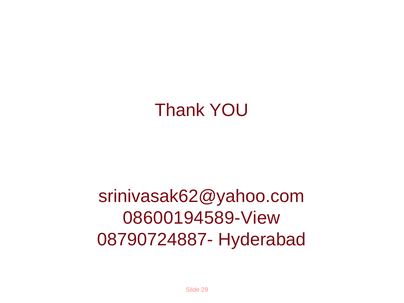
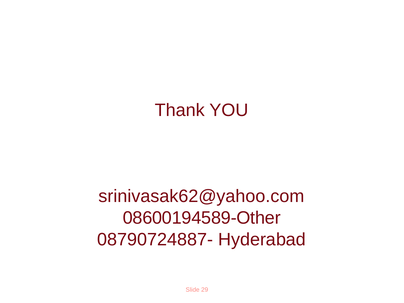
08600194589-View: 08600194589-View -> 08600194589-Other (202, 218)
